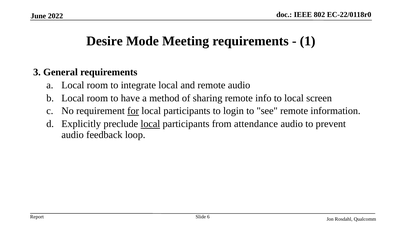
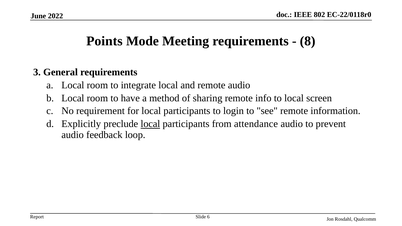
Desire: Desire -> Points (104, 41)
1: 1 -> 8 (308, 41)
for underline: present -> none (133, 111)
